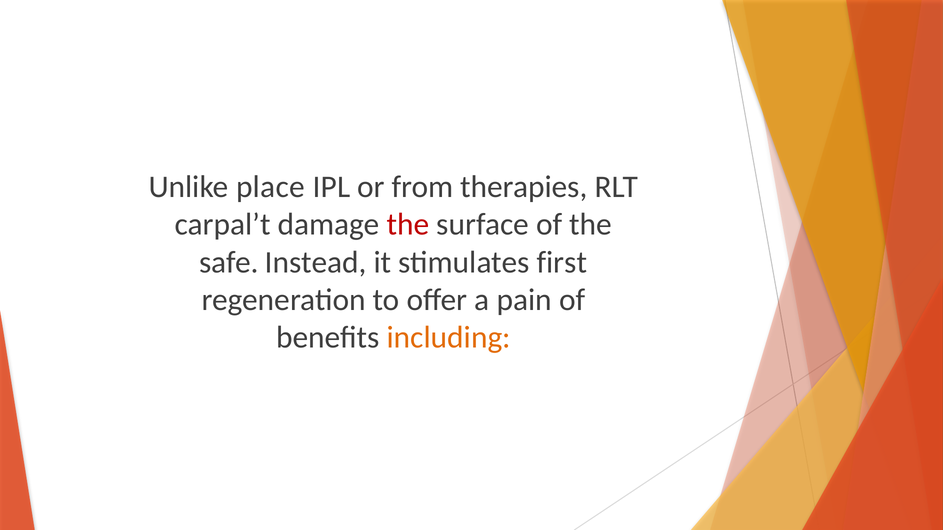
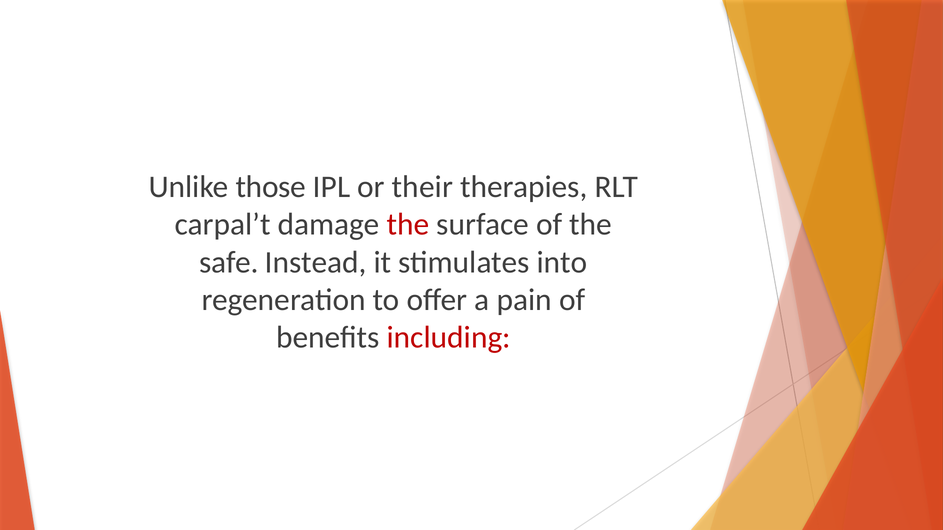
place: place -> those (271, 187)
from: from -> their (422, 187)
first: first -> into (562, 262)
including colour: orange -> red (449, 338)
